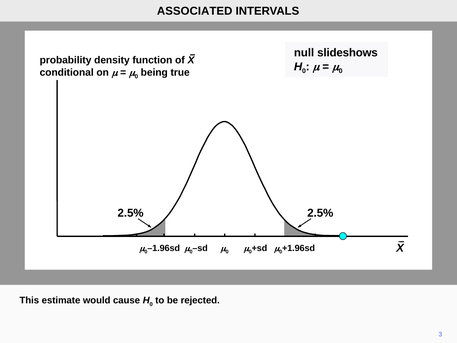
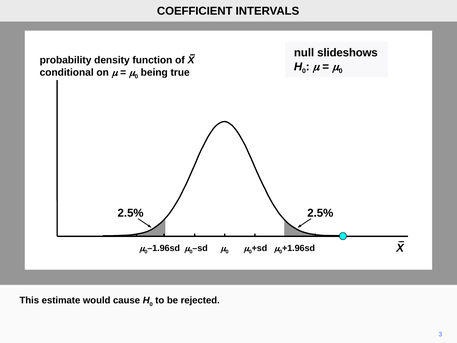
ASSOCIATED: ASSOCIATED -> COEFFICIENT (195, 11)
